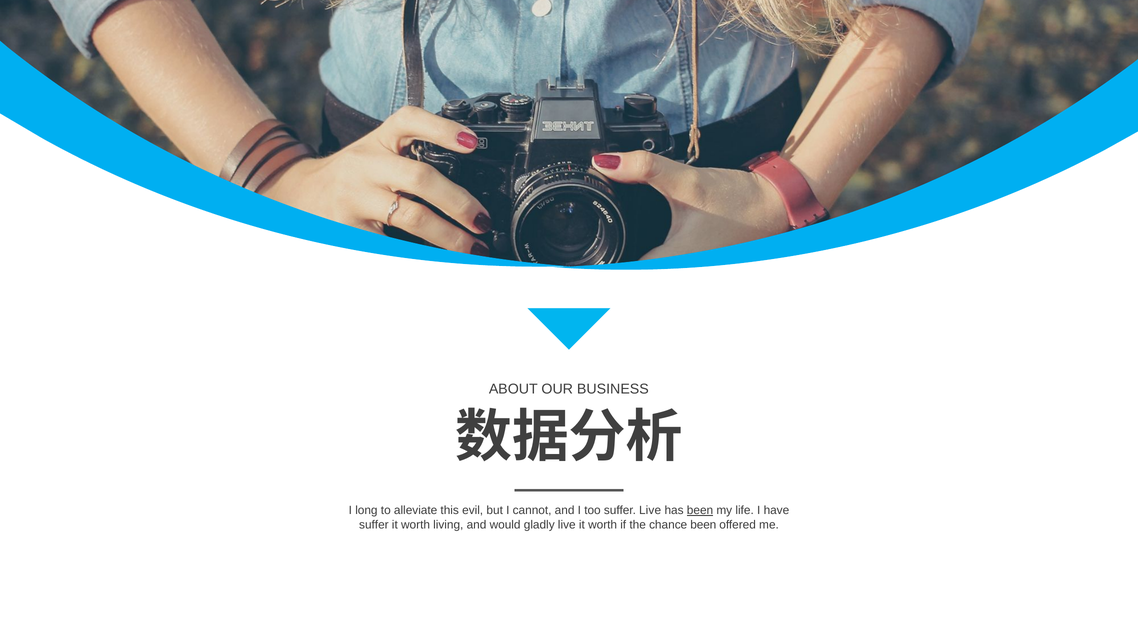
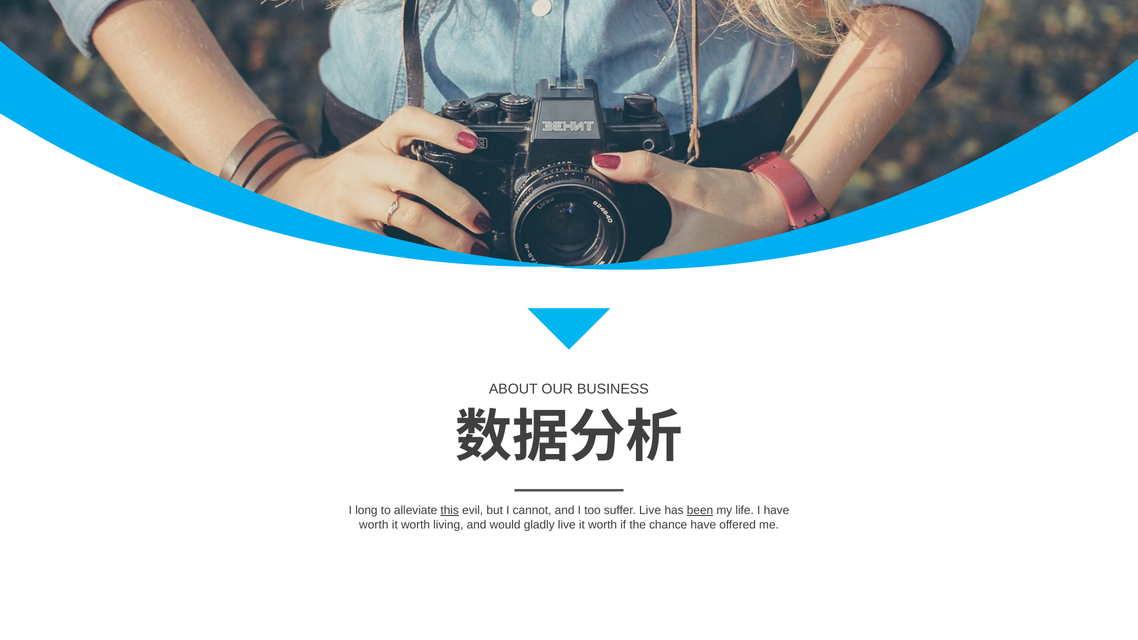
this underline: none -> present (450, 511)
suffer: suffer -> worth (374, 525)
chance been: been -> have (703, 525)
